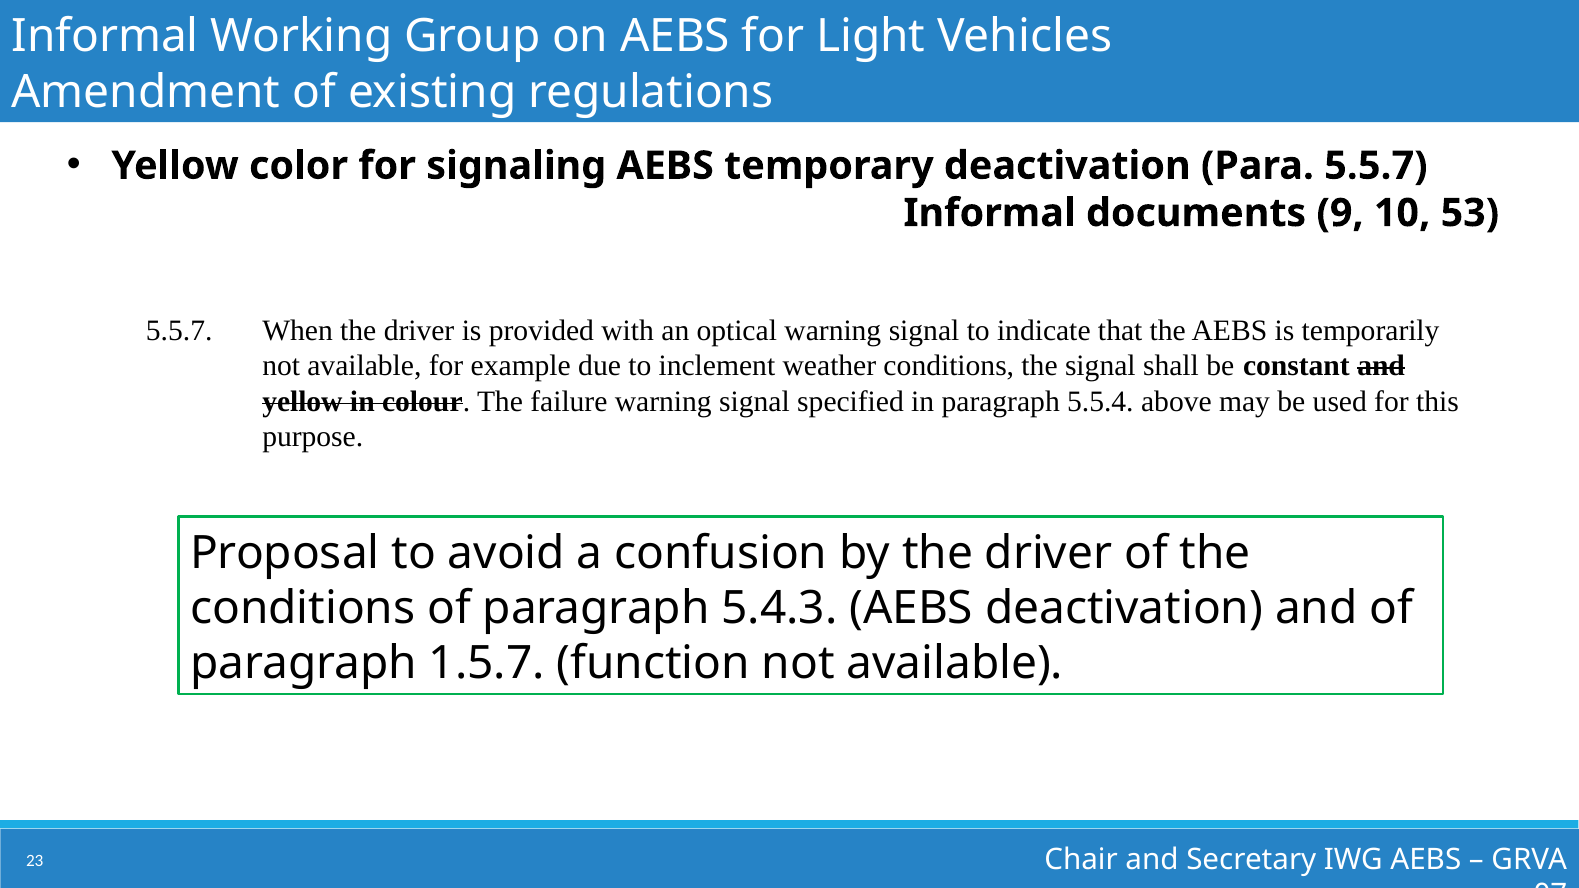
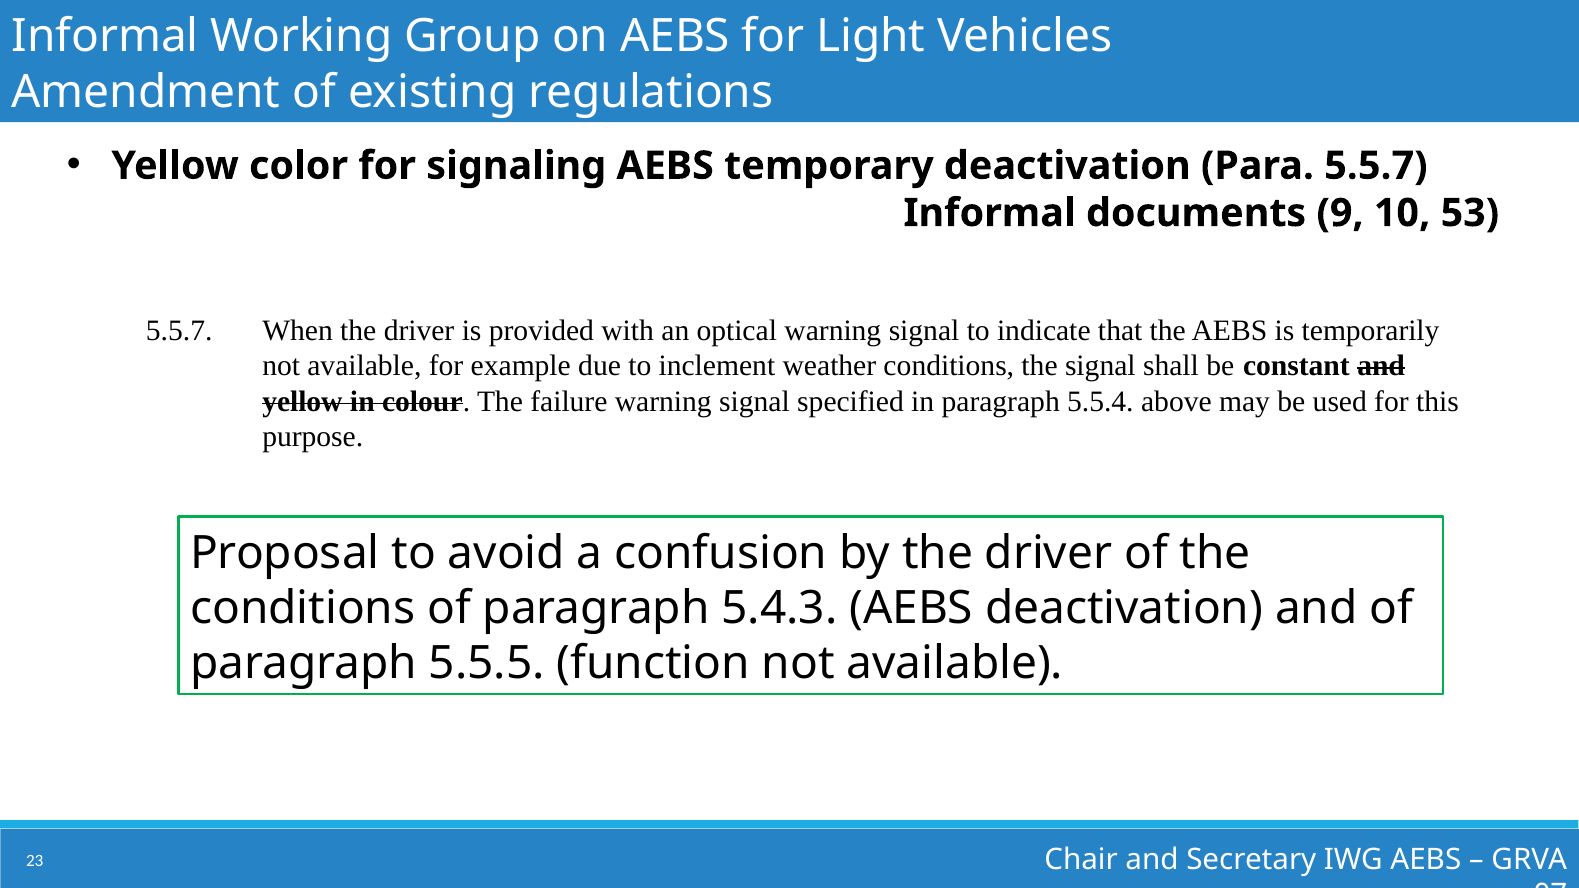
1.5.7: 1.5.7 -> 5.5.5 (487, 664)
